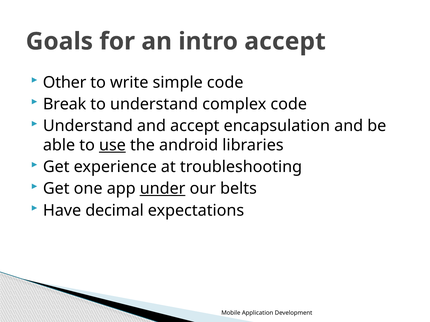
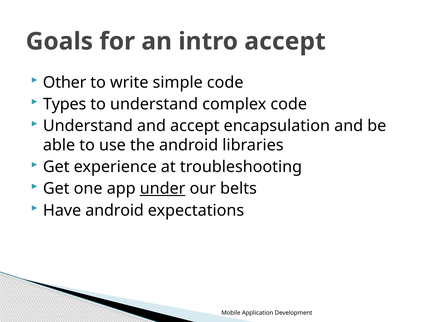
Break: Break -> Types (65, 104)
use underline: present -> none (112, 145)
Have decimal: decimal -> android (115, 211)
